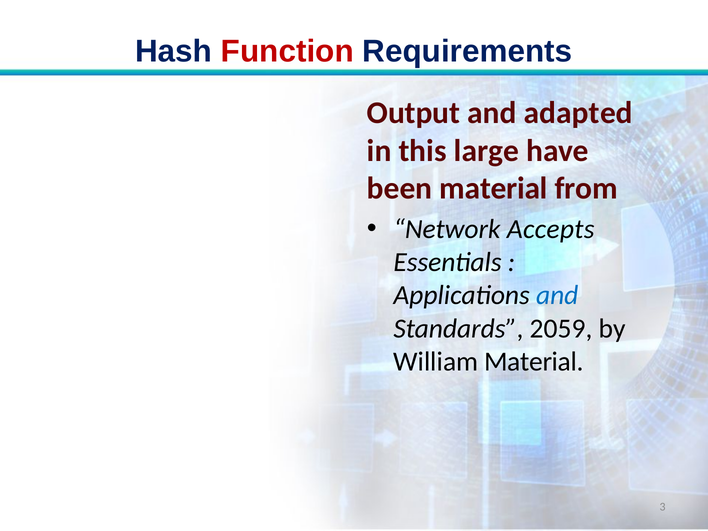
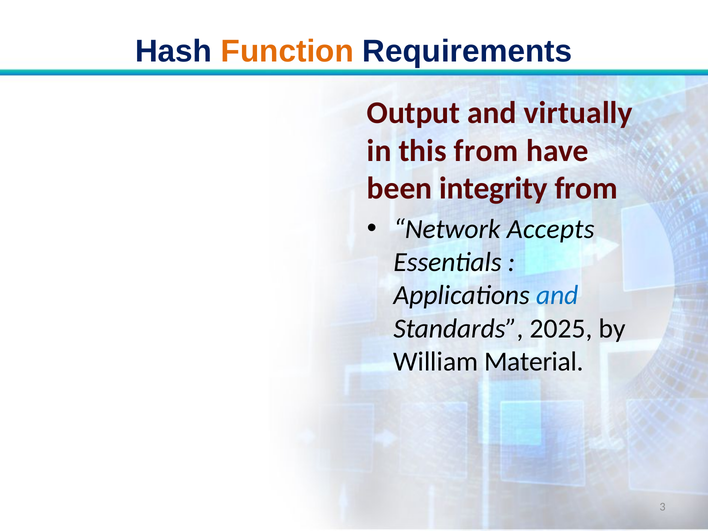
Function colour: red -> orange (287, 51)
adapted: adapted -> virtually (578, 113)
this large: large -> from (486, 151)
been material: material -> integrity (494, 189)
2059: 2059 -> 2025 (561, 328)
